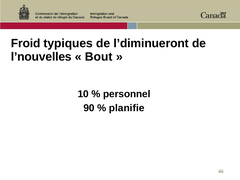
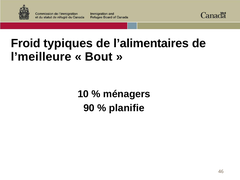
l’diminueront: l’diminueront -> l’alimentaires (151, 43)
l’nouvelles: l’nouvelles -> l’meilleure (41, 57)
personnel: personnel -> ménagers (127, 94)
